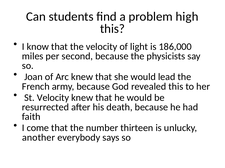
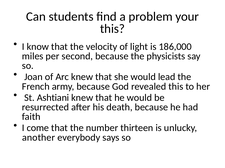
high: high -> your (187, 17)
St Velocity: Velocity -> Ashtiani (53, 98)
